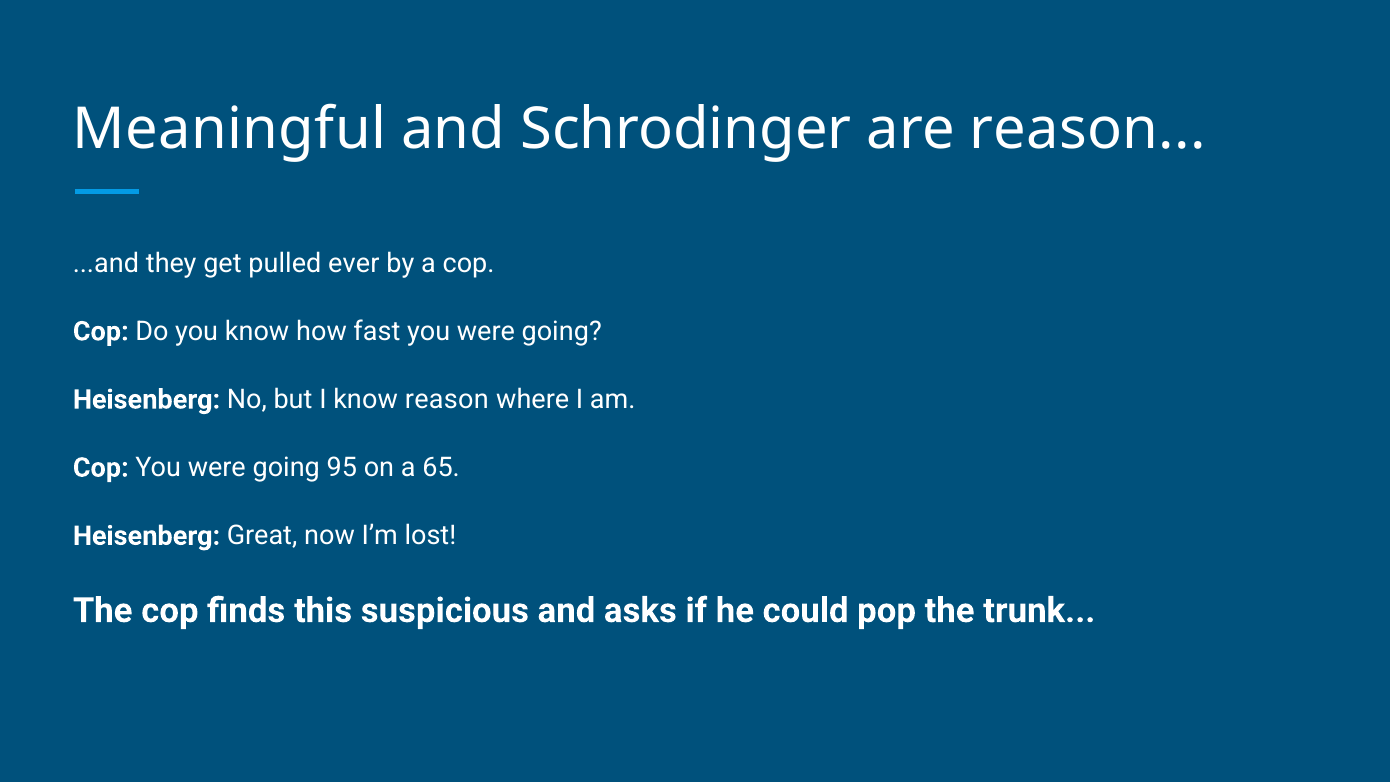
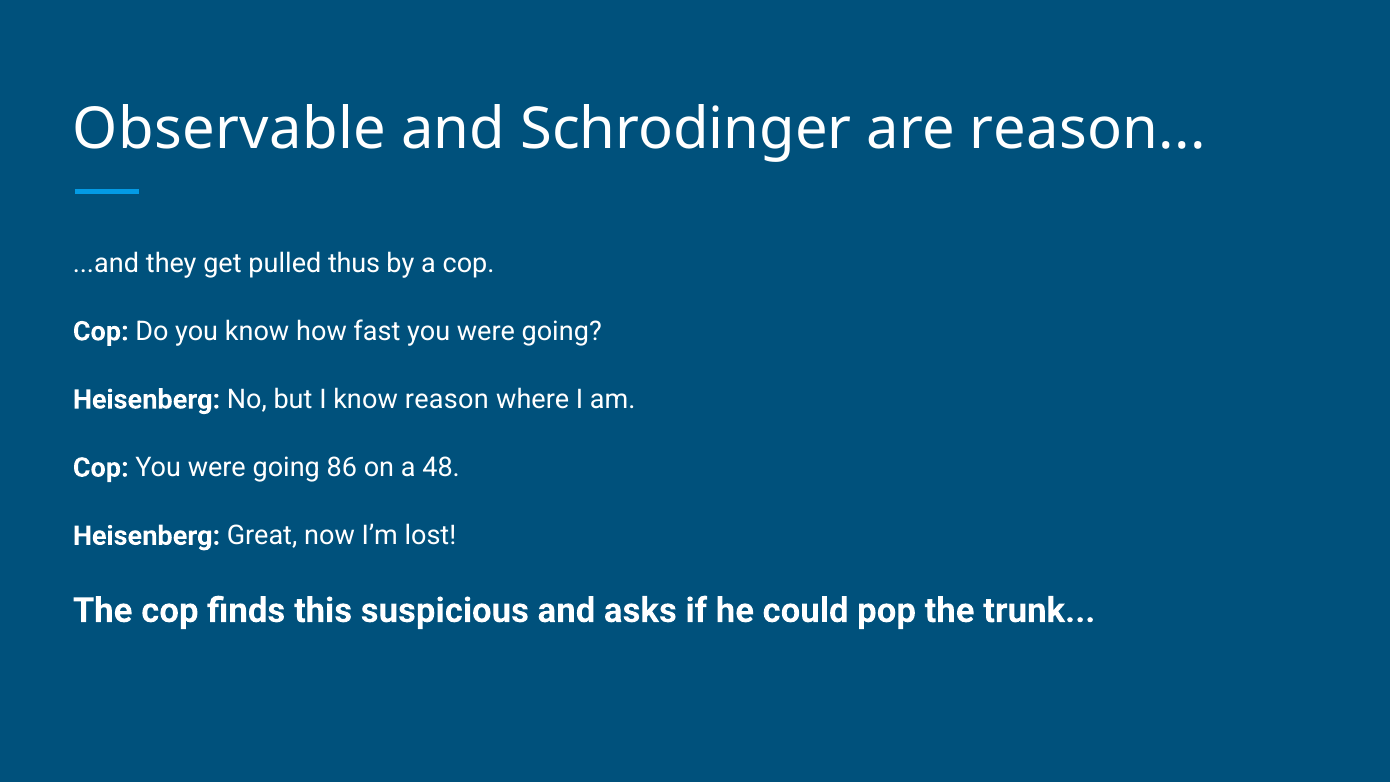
Meaningful: Meaningful -> Observable (230, 129)
ever: ever -> thus (354, 263)
95: 95 -> 86 (342, 468)
65: 65 -> 48 (441, 468)
